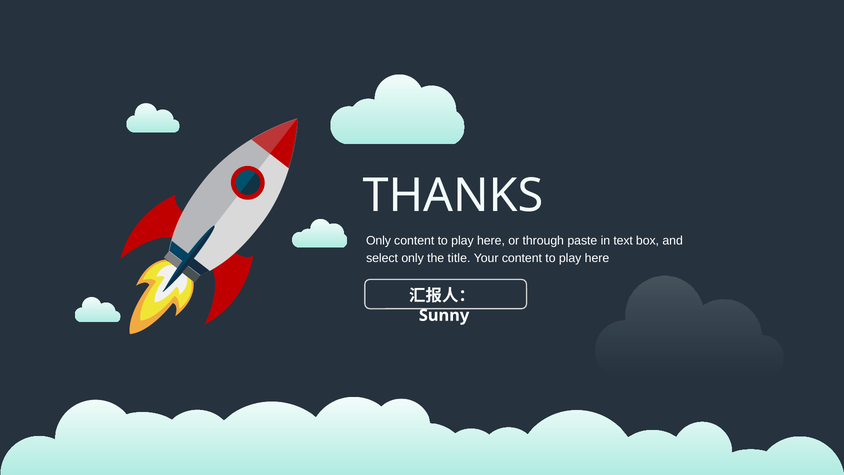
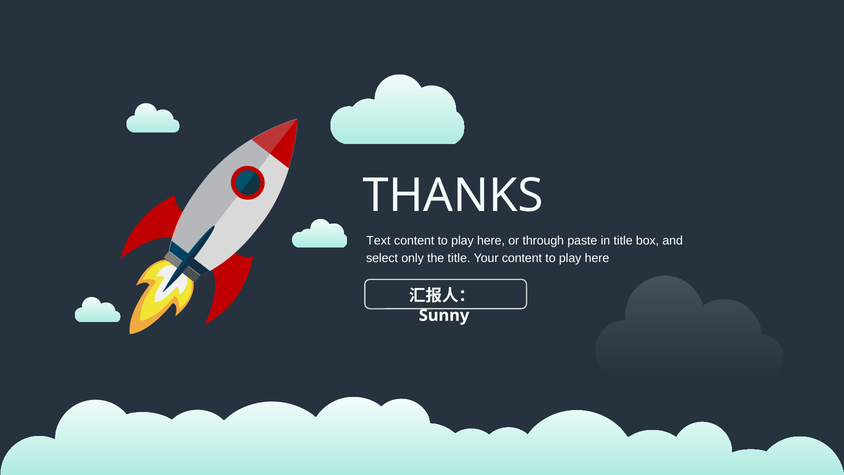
Only: Only -> Text (378, 241)
in text: text -> title (623, 241)
